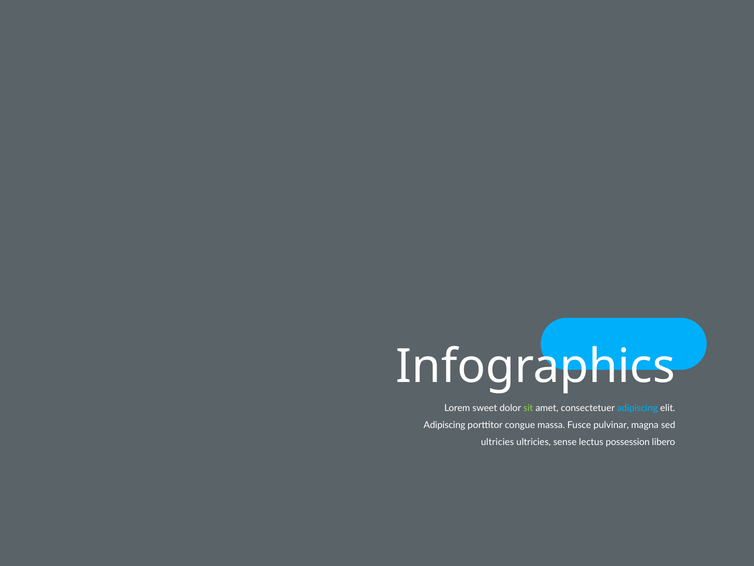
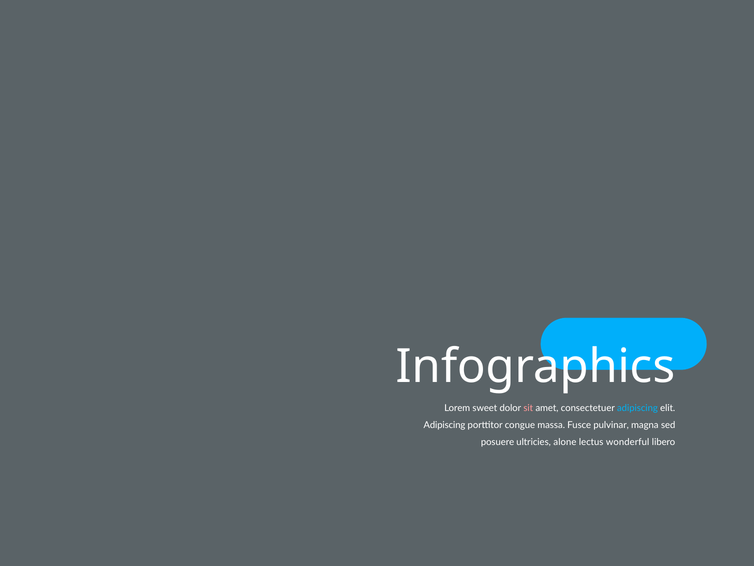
sit colour: light green -> pink (528, 408)
ultricies: ultricies -> posuere (498, 442)
sense: sense -> alone (565, 442)
possession: possession -> wonderful (628, 442)
